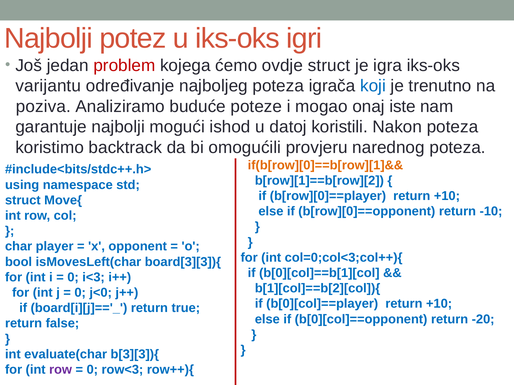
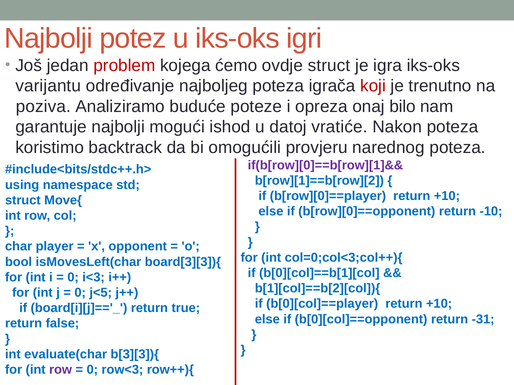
koji colour: blue -> red (373, 86)
mogao: mogao -> opreza (321, 107)
iste: iste -> bilo (402, 107)
koristili: koristili -> vratiće (339, 127)
if(b[row][0]==b[row][1]&& colour: orange -> purple (325, 165)
j<0: j<0 -> j<5 (101, 293)
-20: -20 -> -31 (483, 320)
